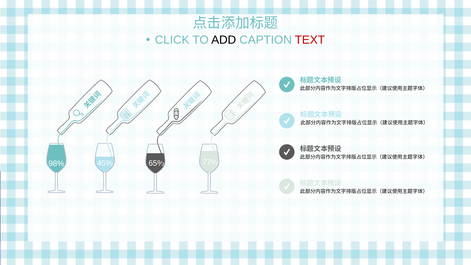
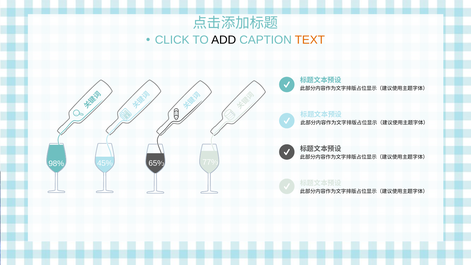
TEXT colour: red -> orange (310, 40)
